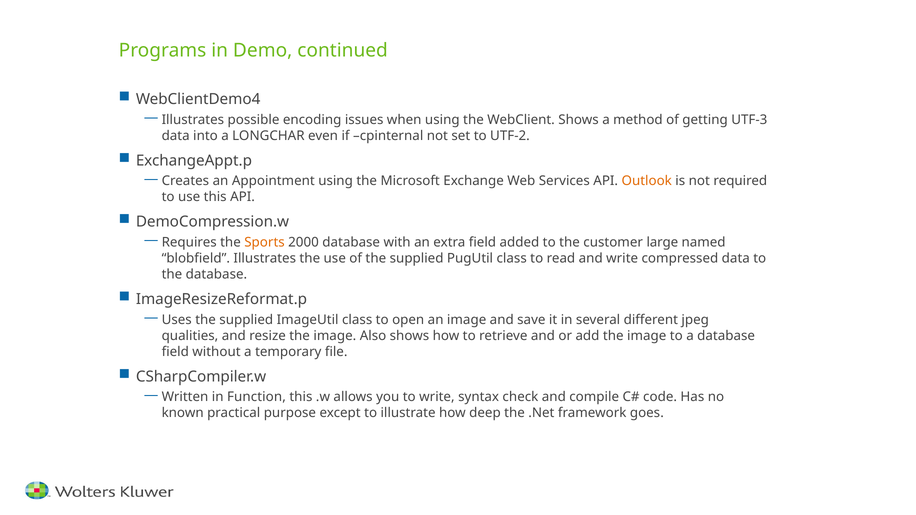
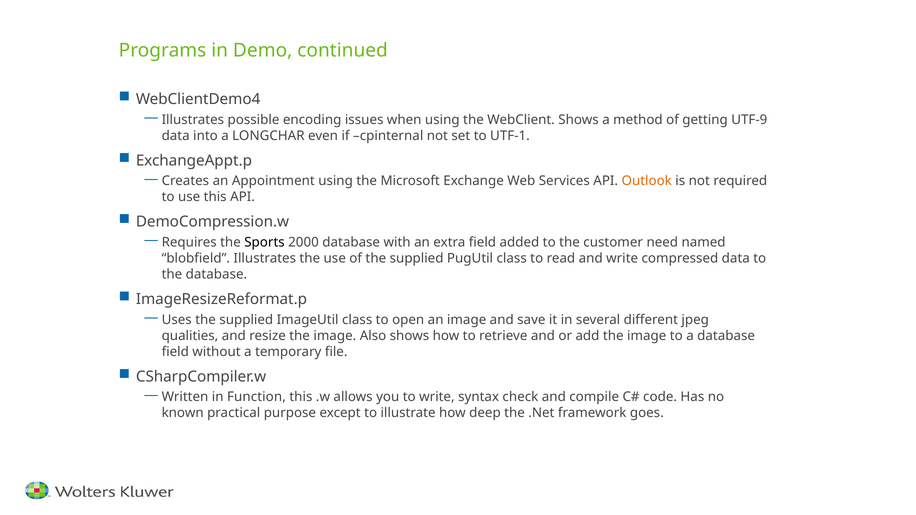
UTF-3: UTF-3 -> UTF-9 (749, 120)
UTF-2: UTF-2 -> UTF-1 (510, 136)
Sports colour: orange -> black (265, 242)
large: large -> need (662, 242)
